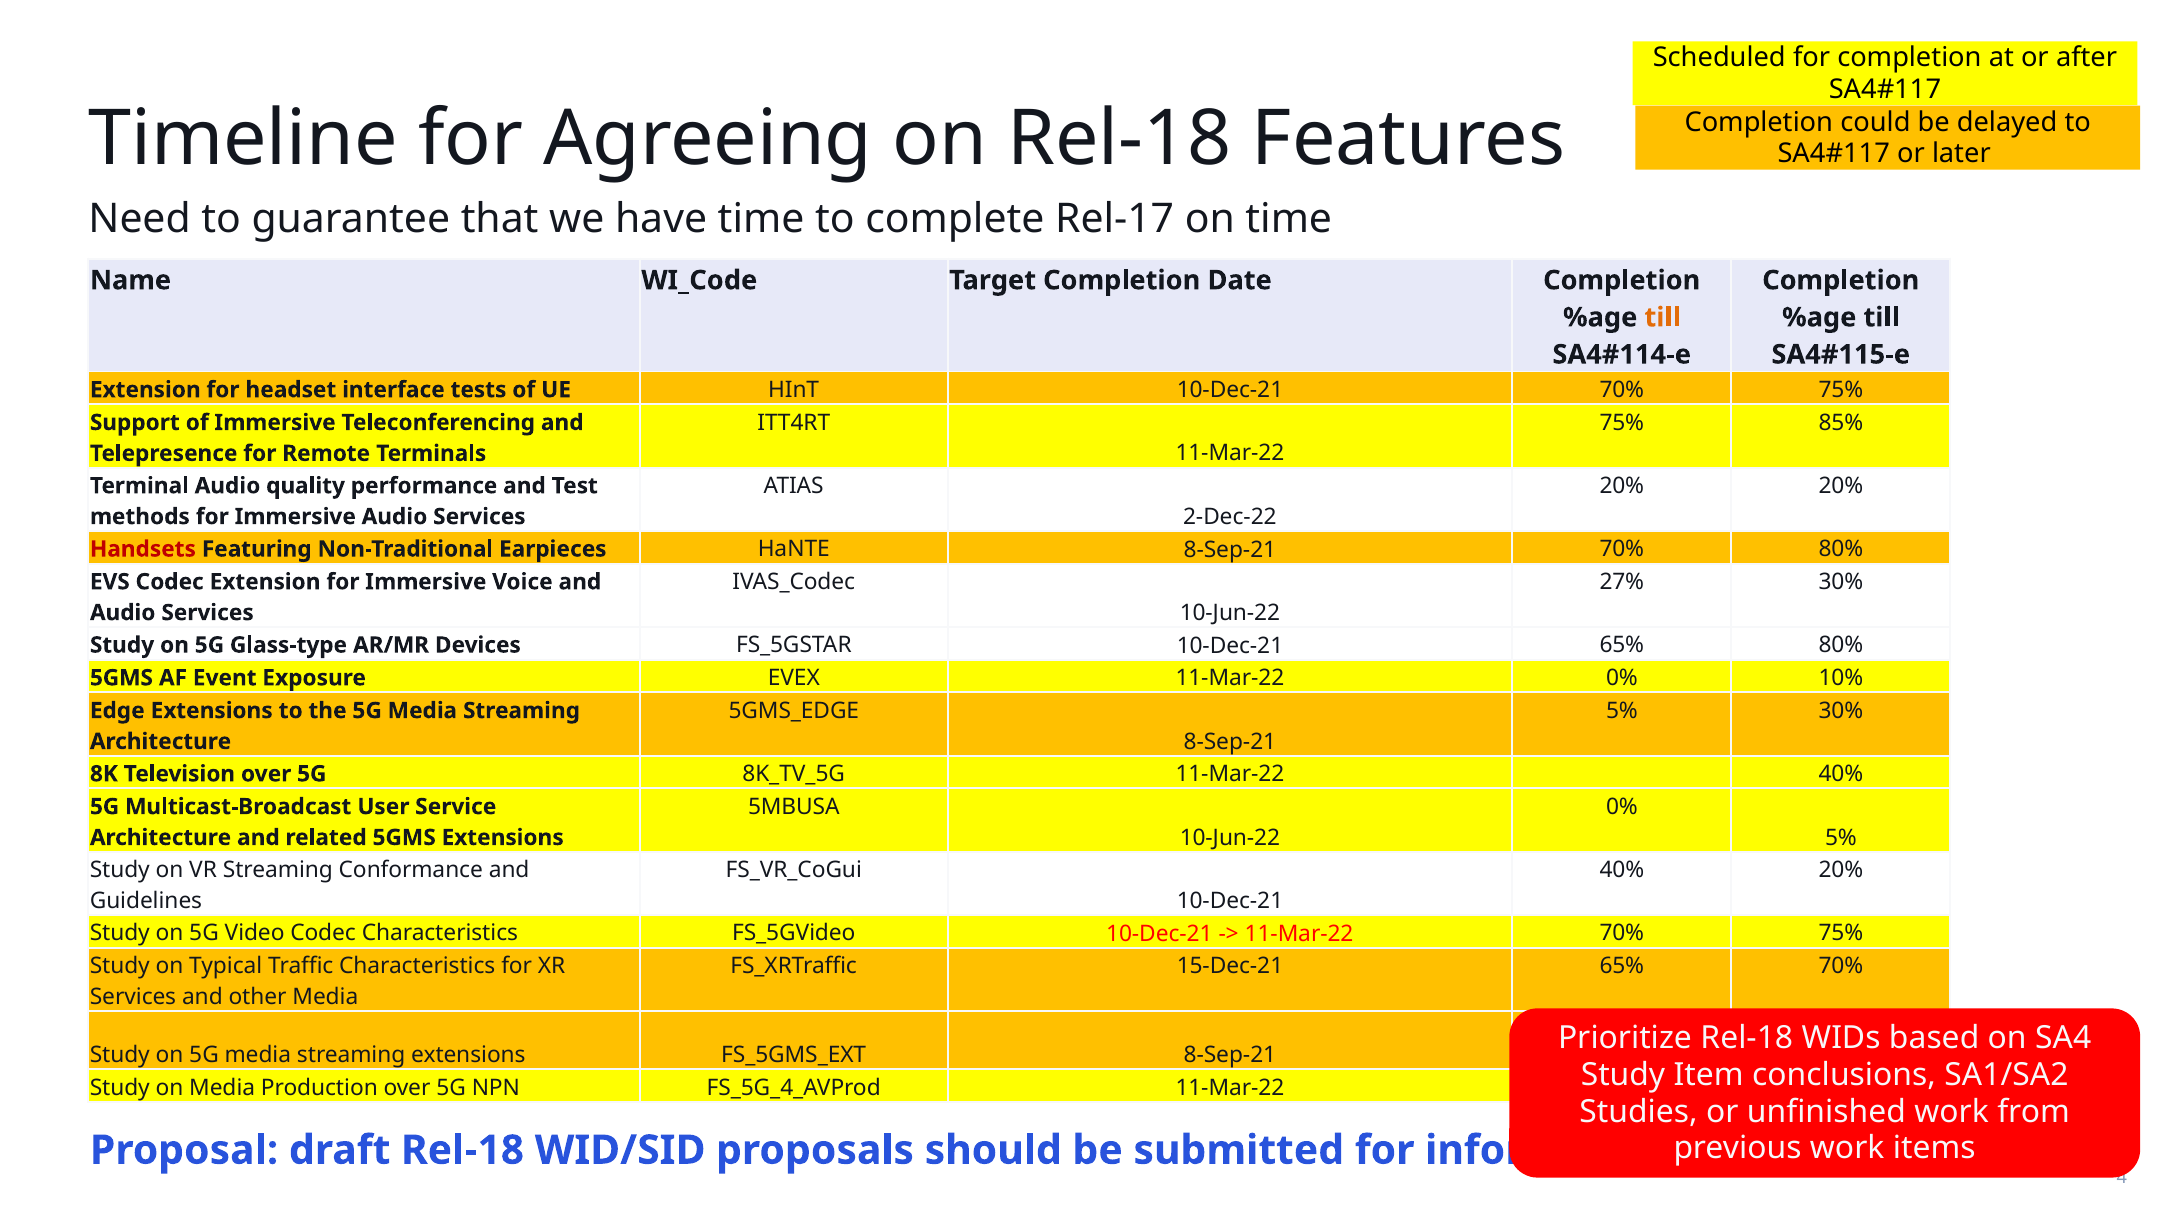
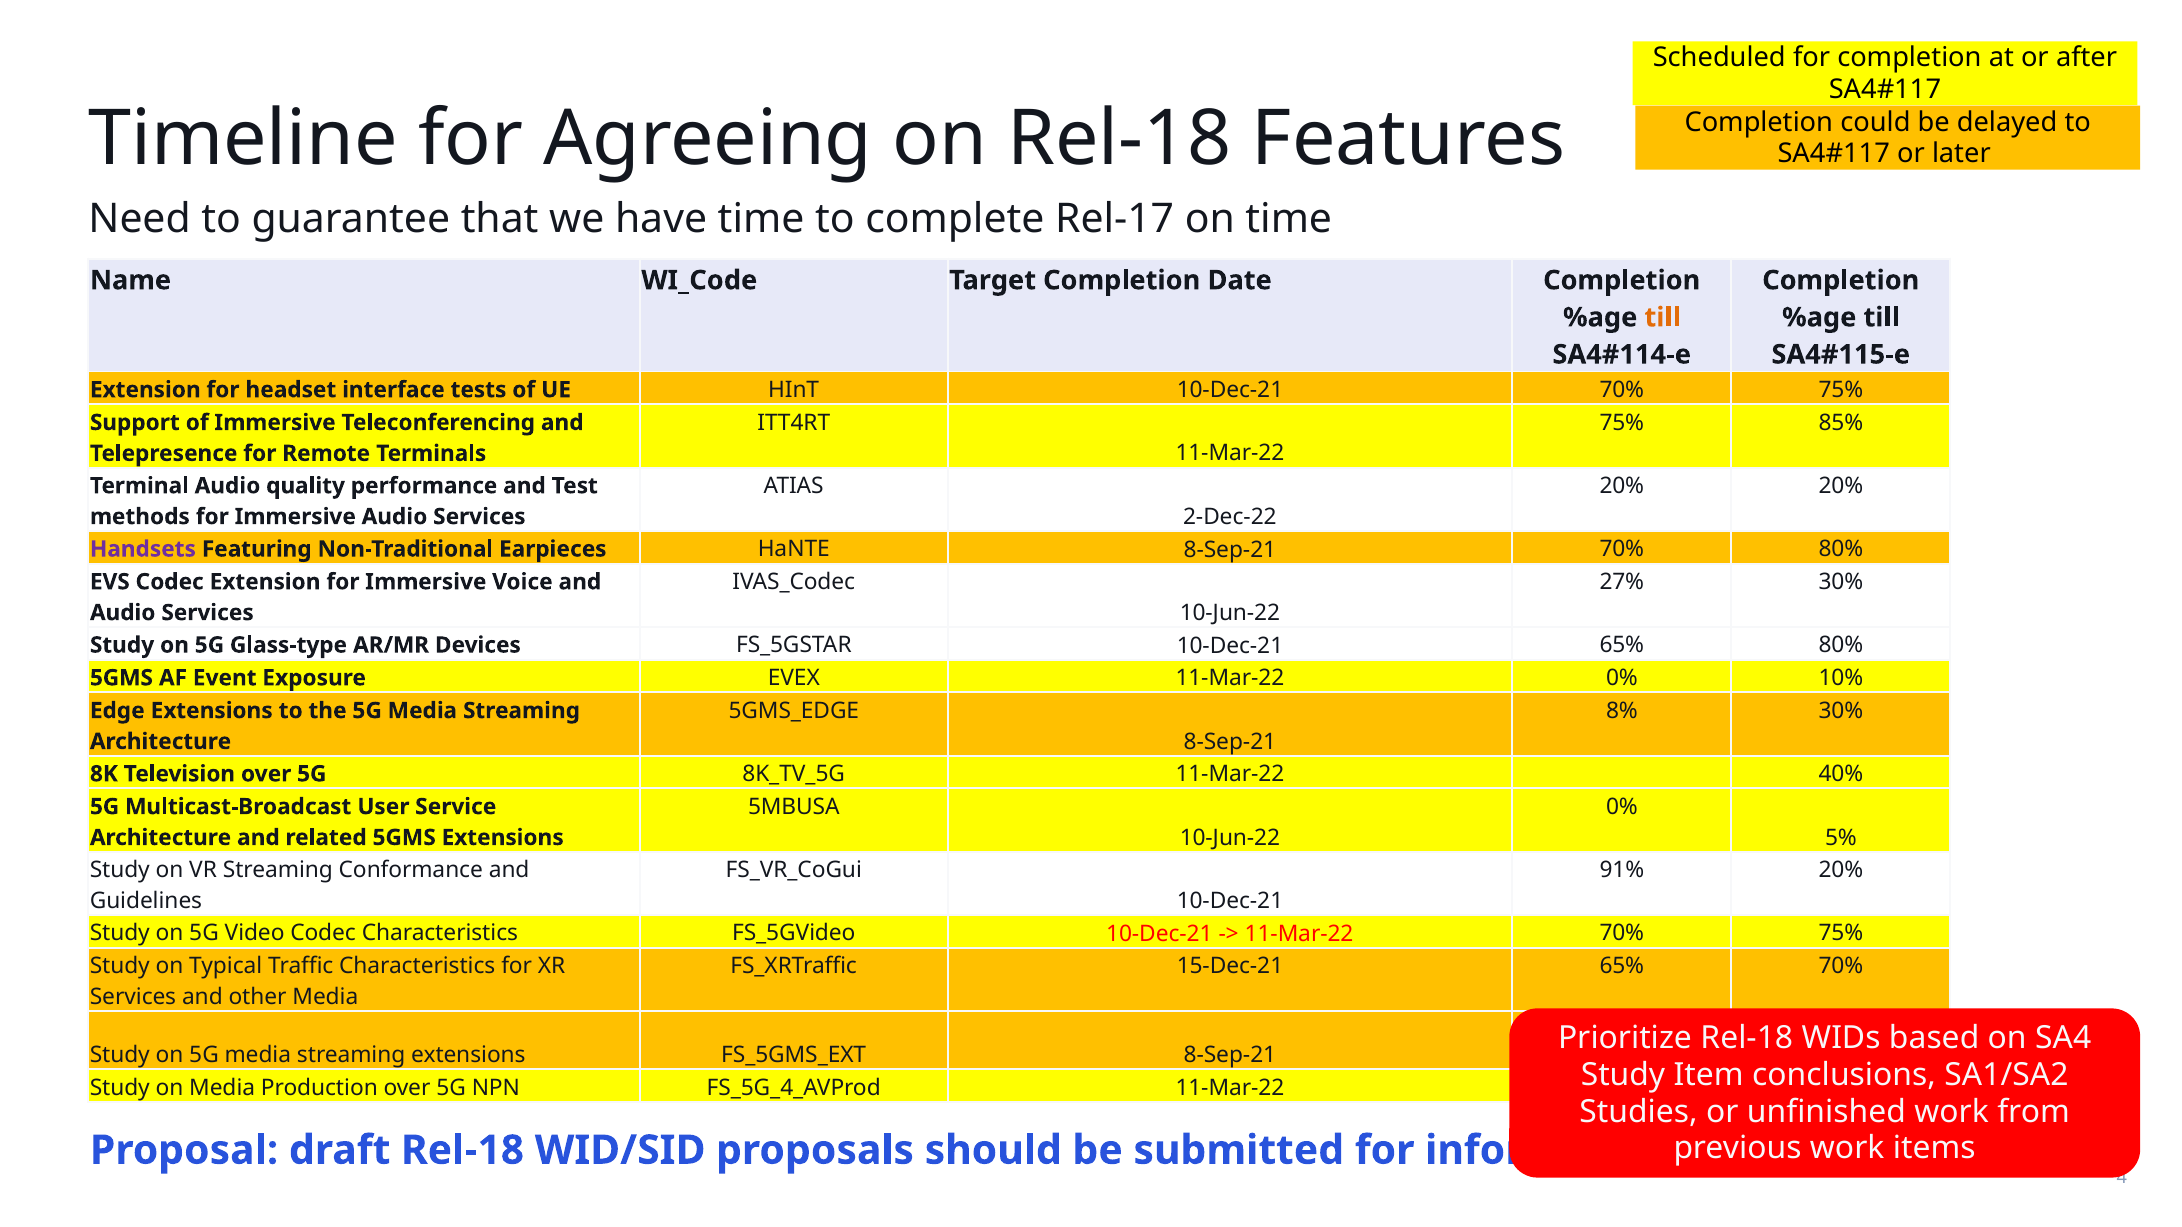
Handsets colour: red -> purple (143, 549)
5%: 5% -> 8% (1622, 711)
40%: 40% -> 91% (1622, 870)
